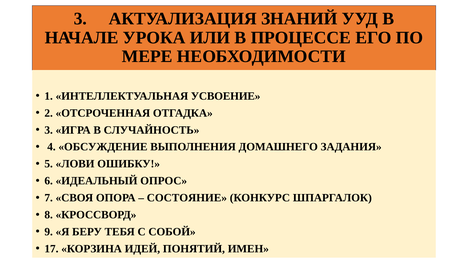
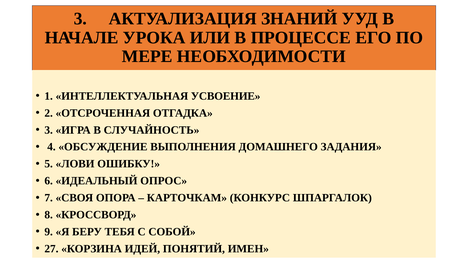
СОСТОЯНИЕ: СОСТОЯНИЕ -> КАРТОЧКАМ (187, 198)
17: 17 -> 27 (51, 249)
